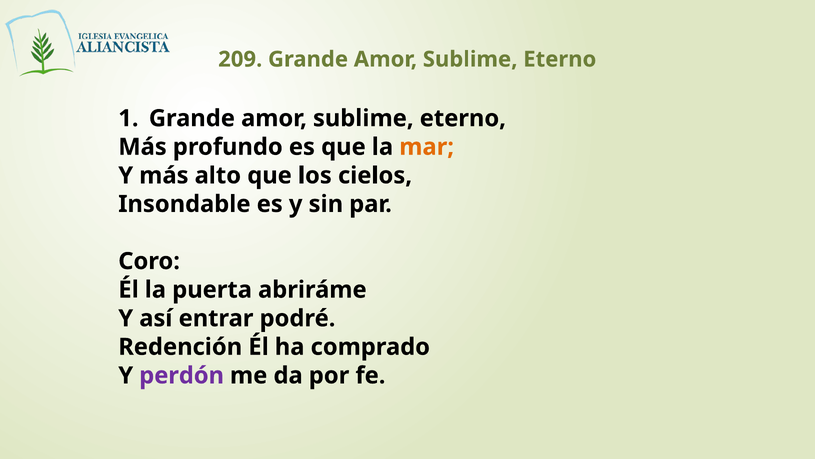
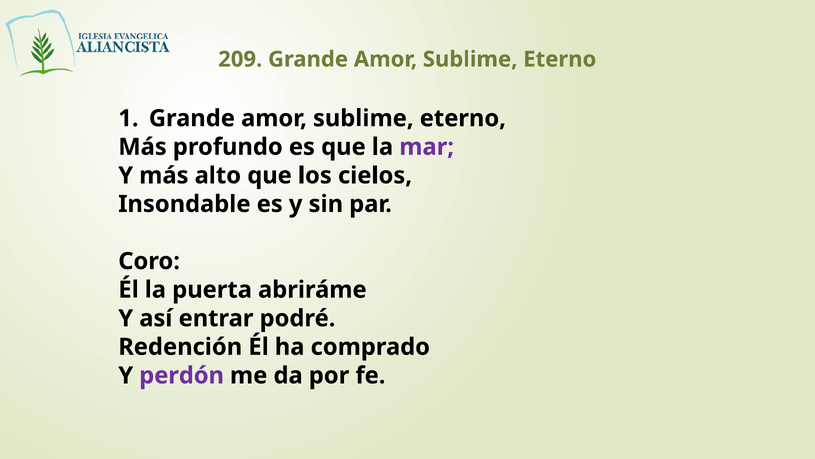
mar colour: orange -> purple (427, 147)
